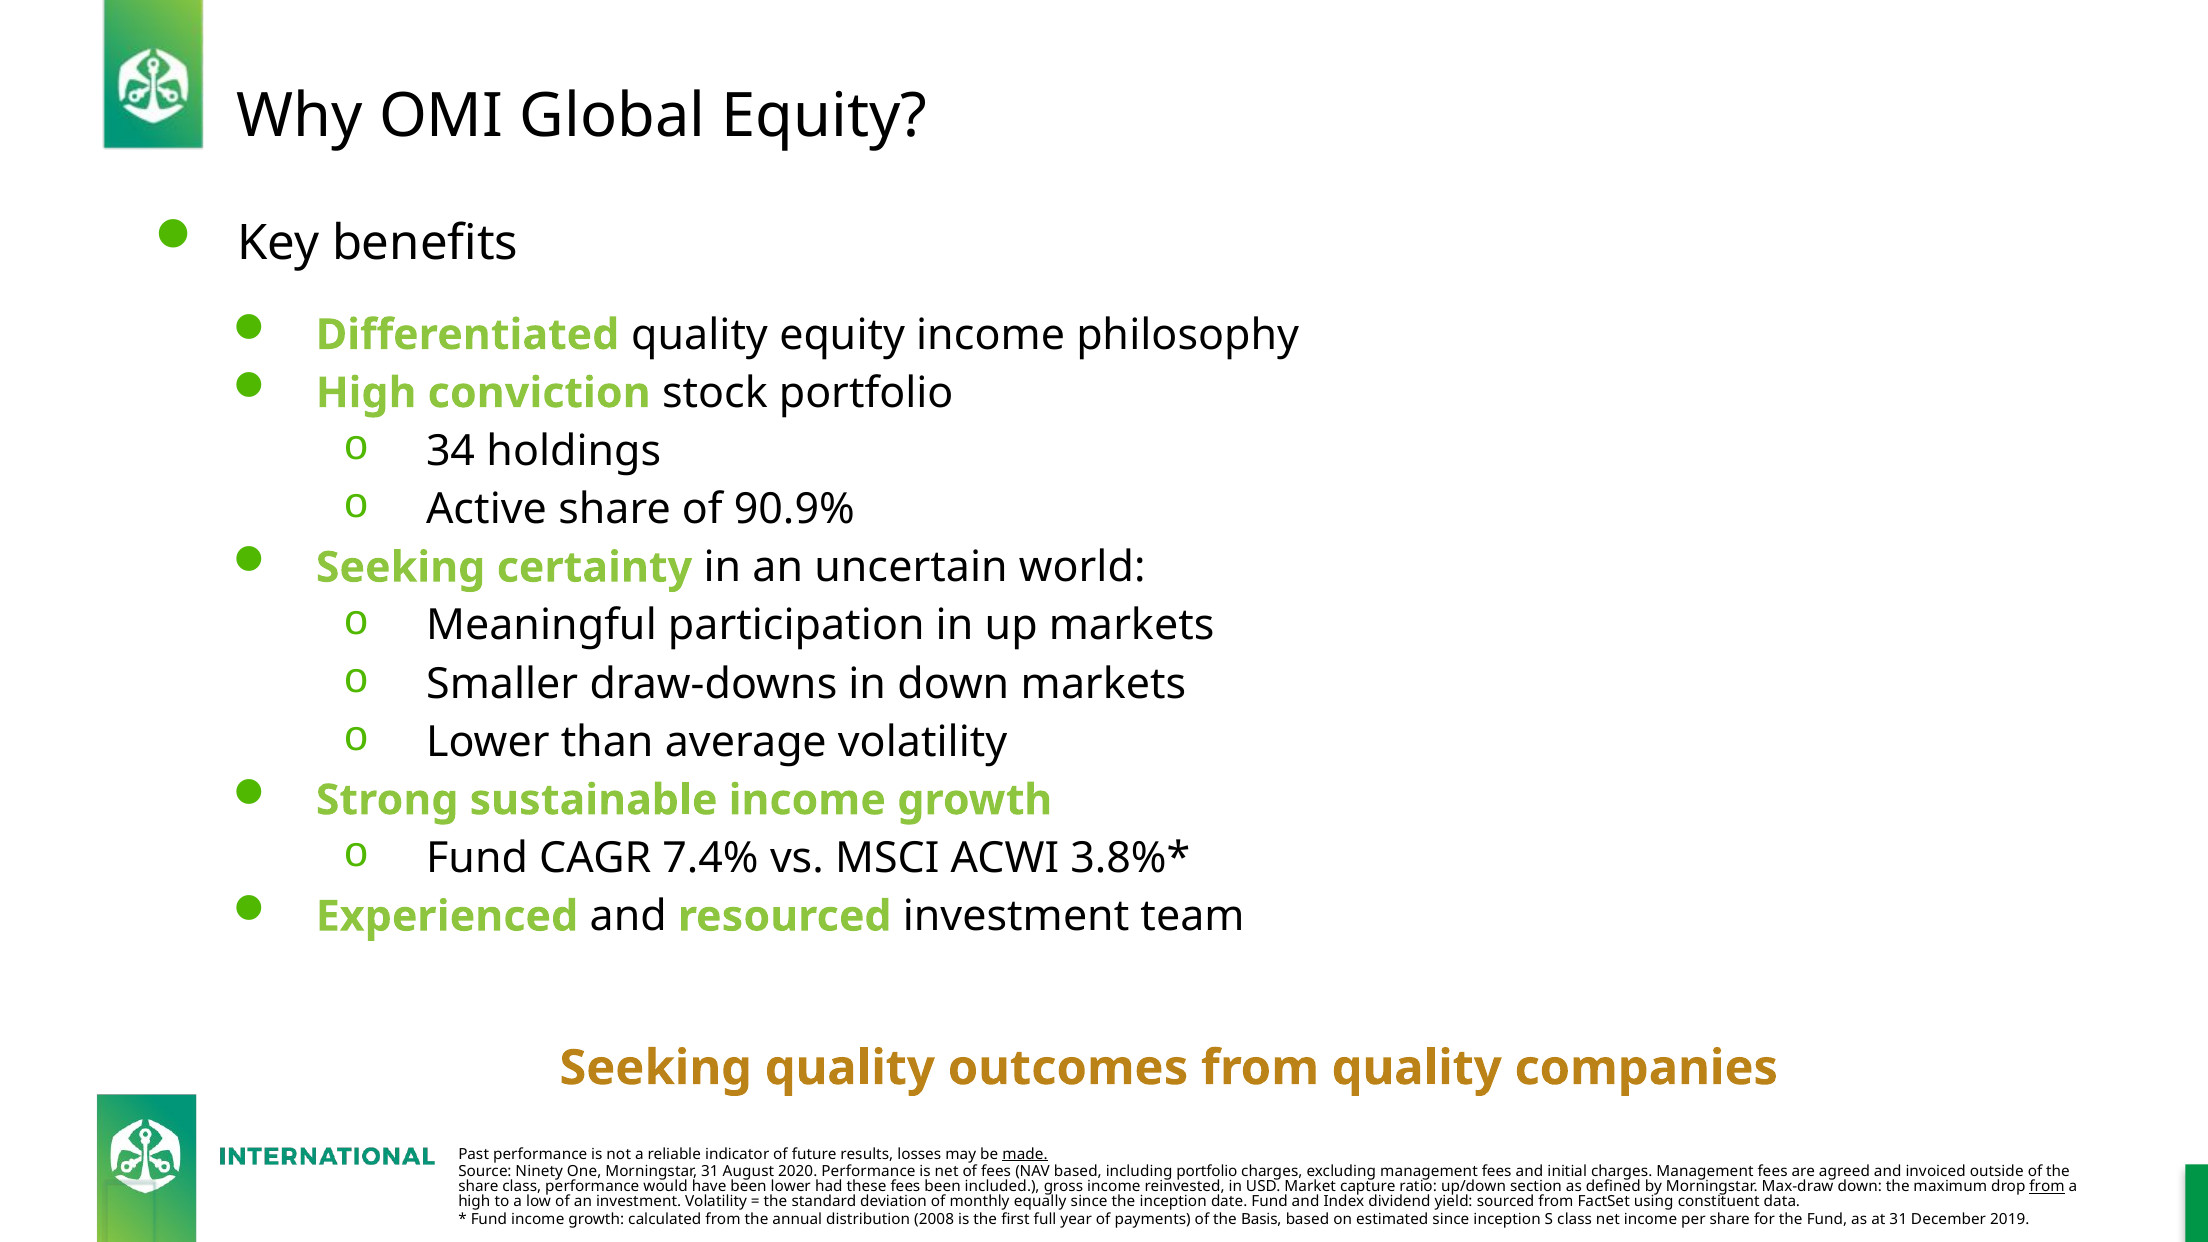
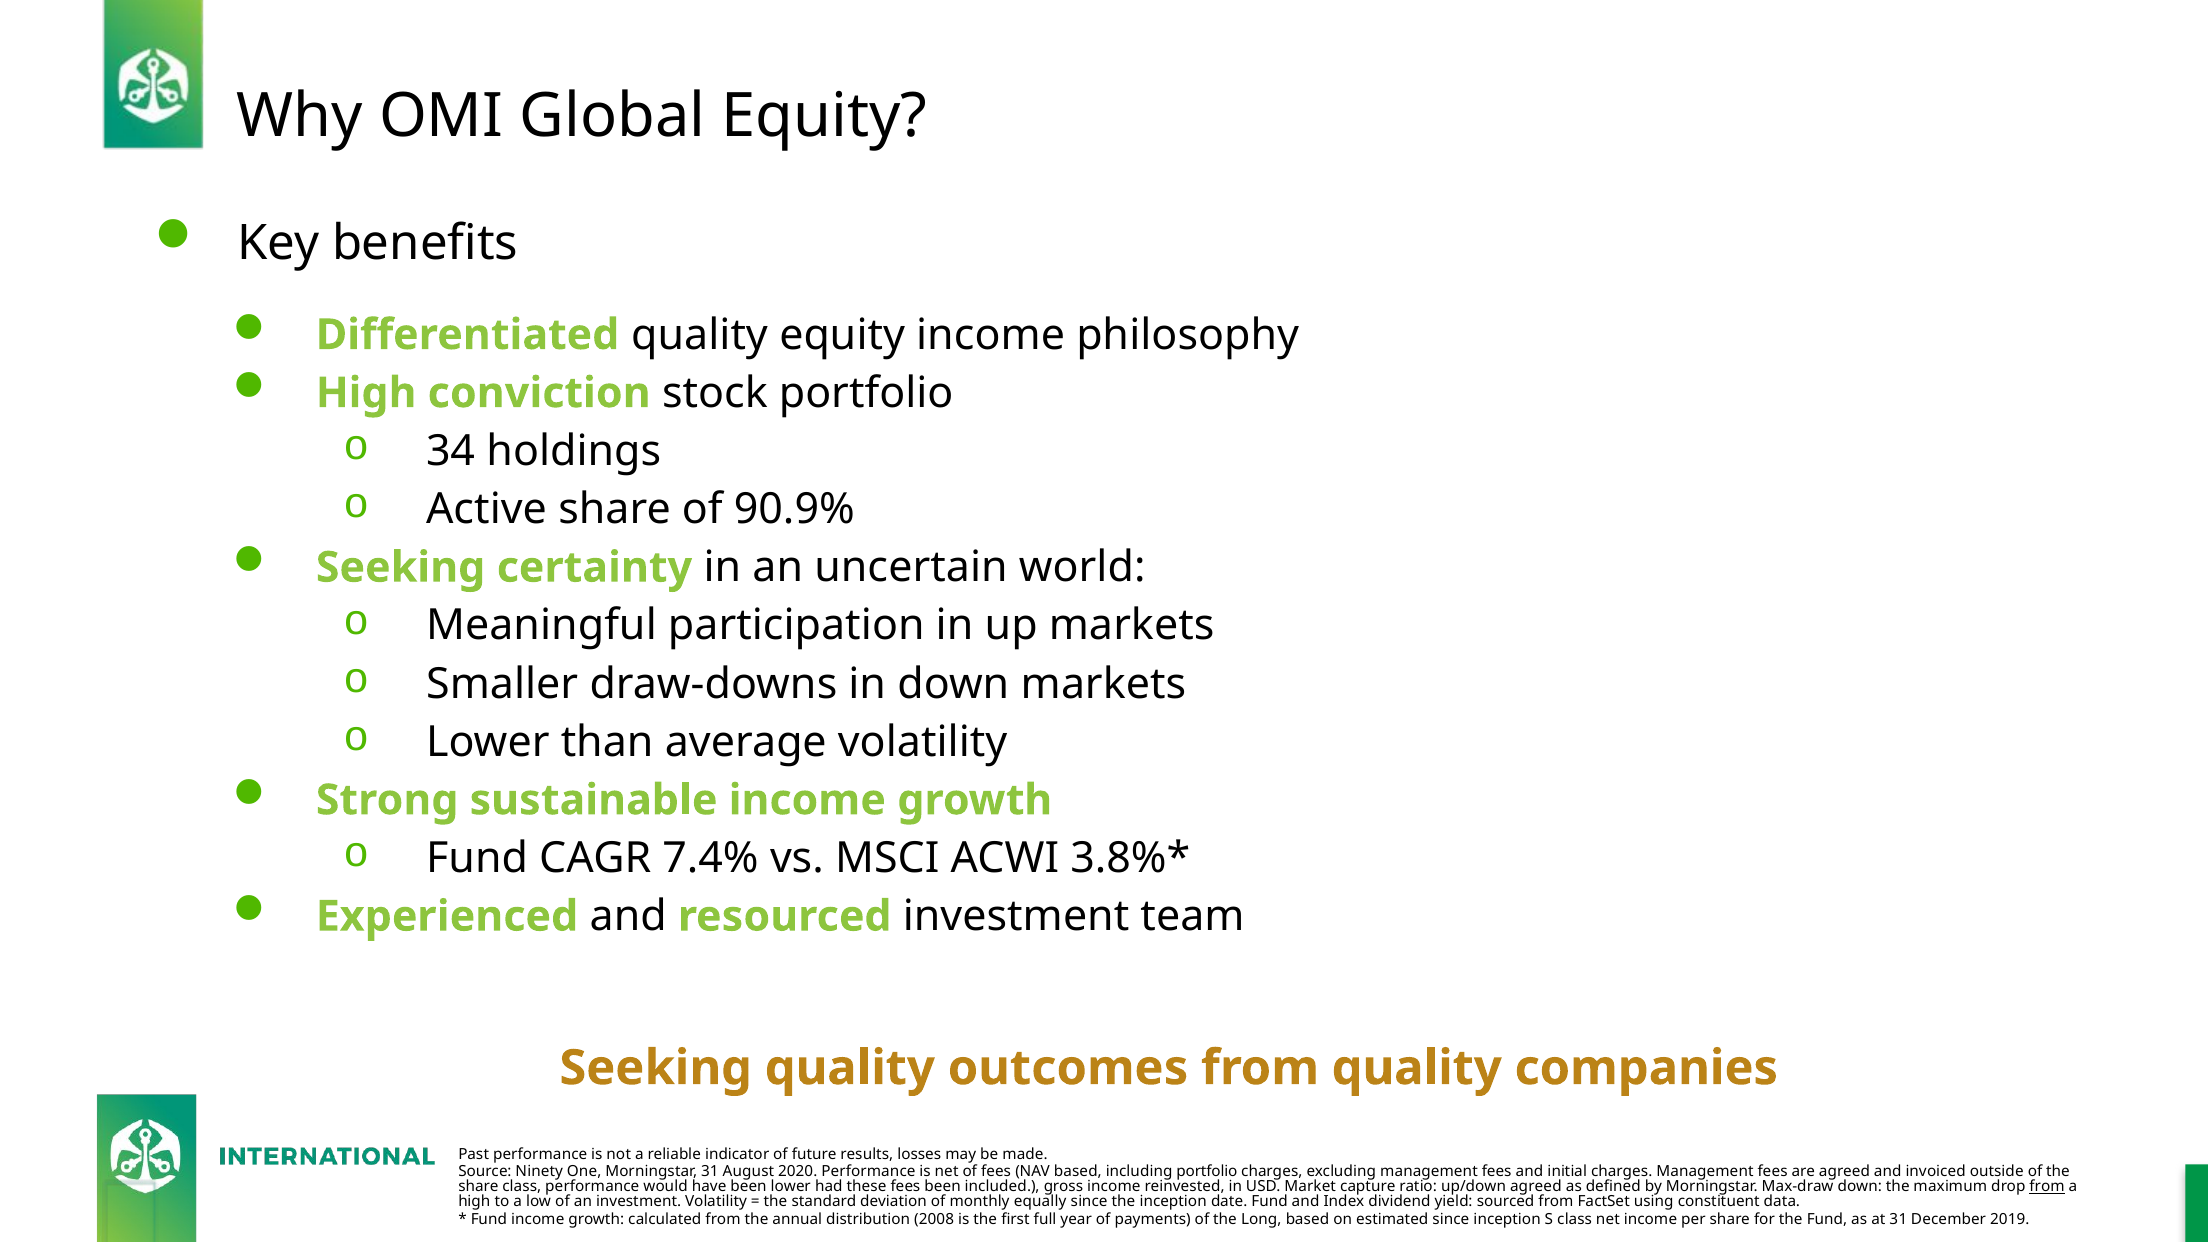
made underline: present -> none (1025, 1154)
up/down section: section -> agreed (1536, 1187)
Basis: Basis -> Long (1261, 1219)
